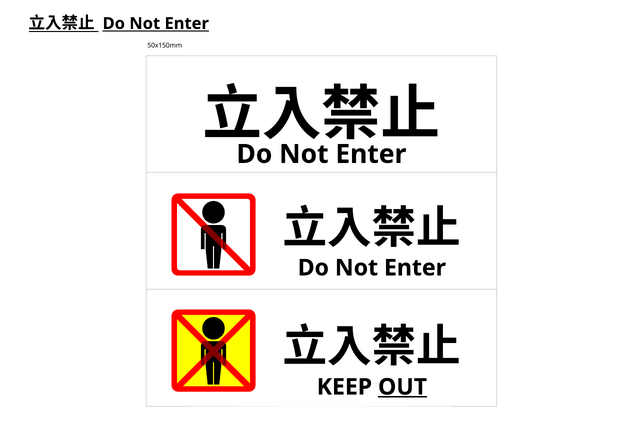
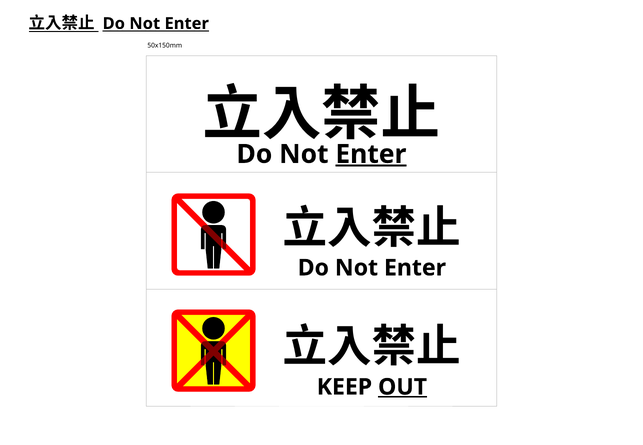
Enter underline: none -> present (371, 154)
